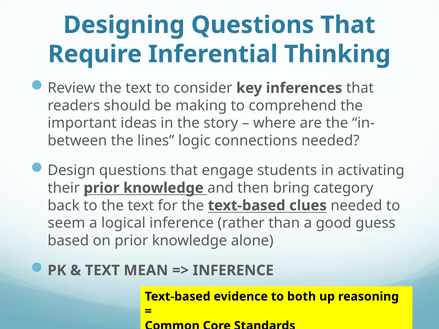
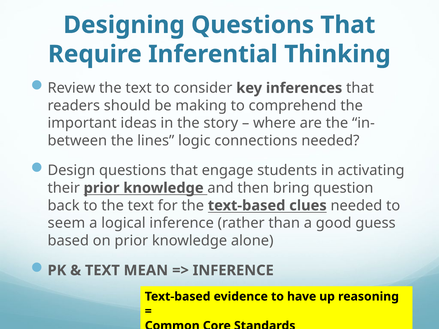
category: category -> question (343, 188)
both: both -> have (302, 297)
